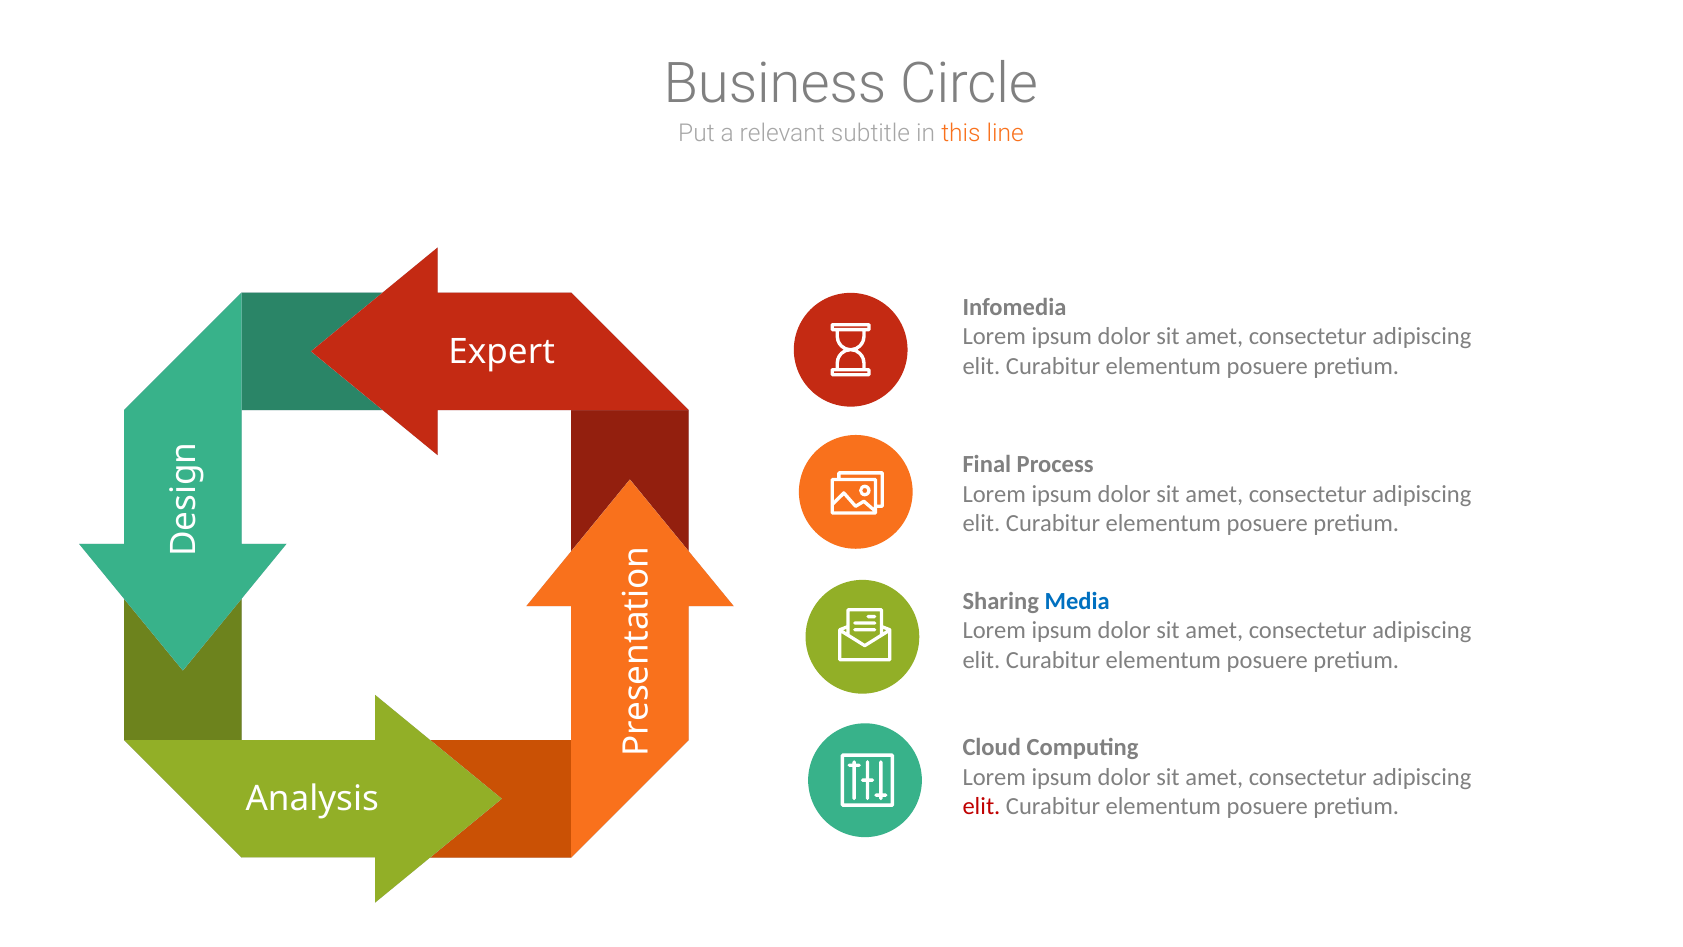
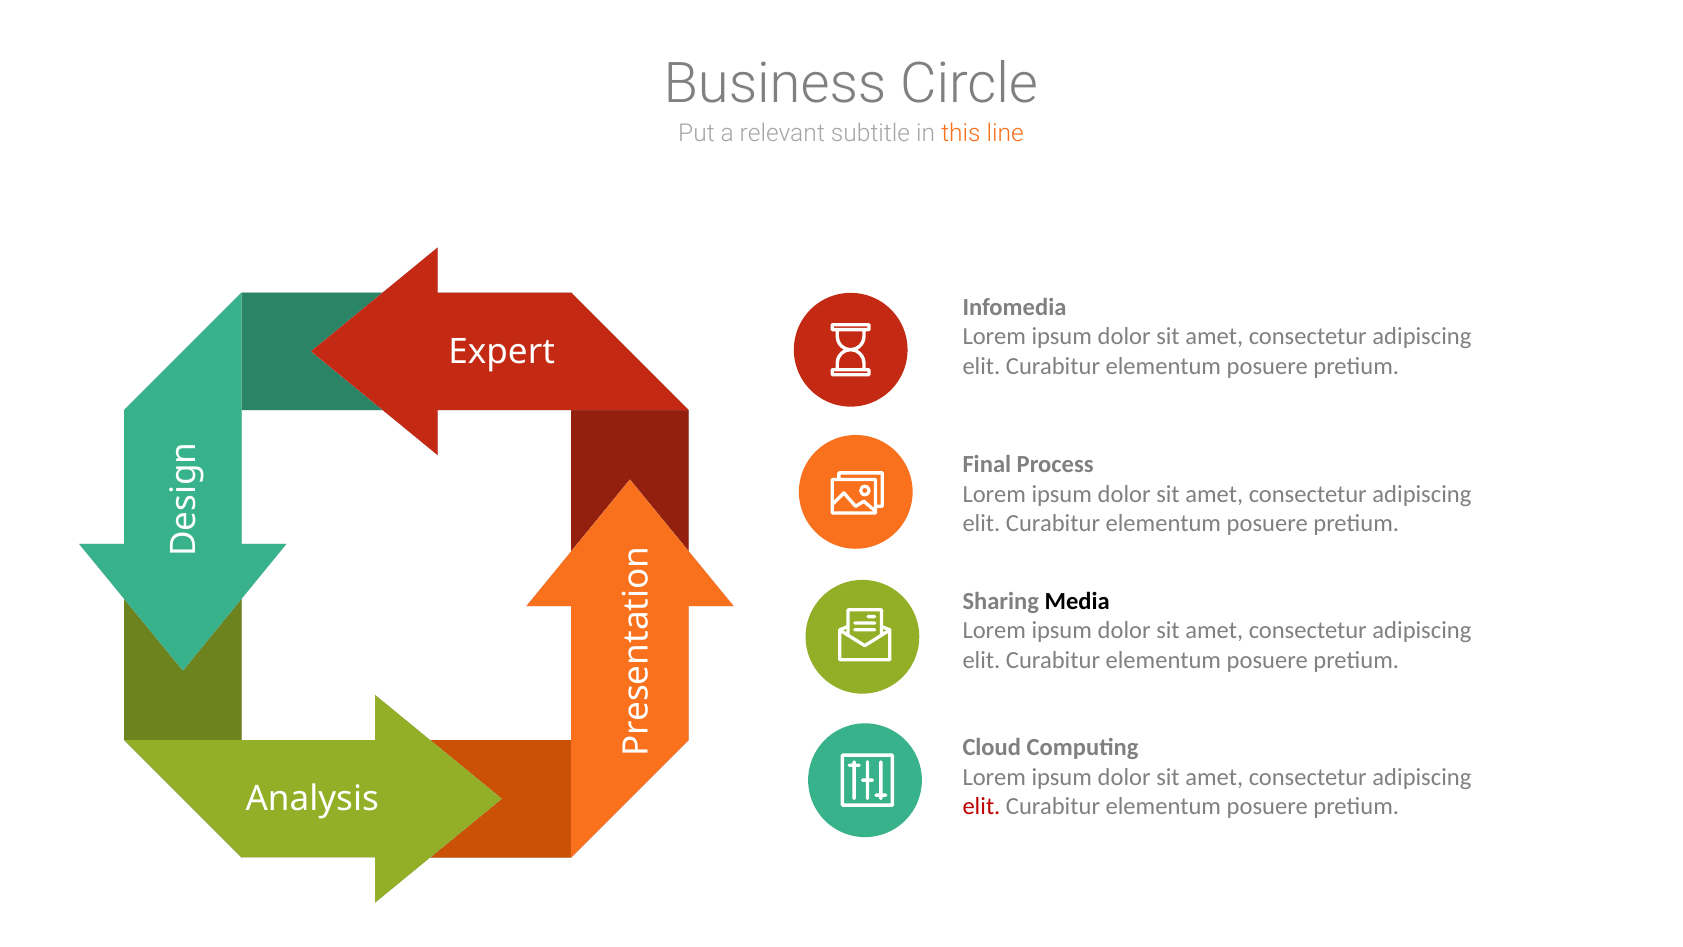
Media colour: blue -> black (1077, 601)
